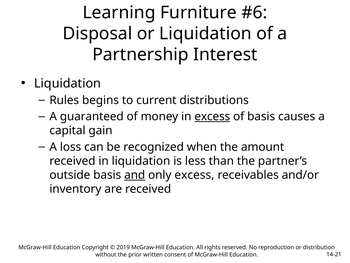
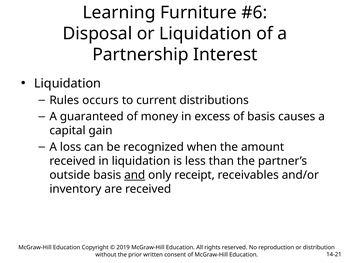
begins: begins -> occurs (100, 100)
excess underline: present -> none (212, 116)
only excess: excess -> receipt (195, 175)
